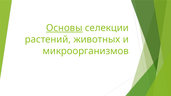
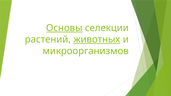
животных underline: none -> present (97, 40)
